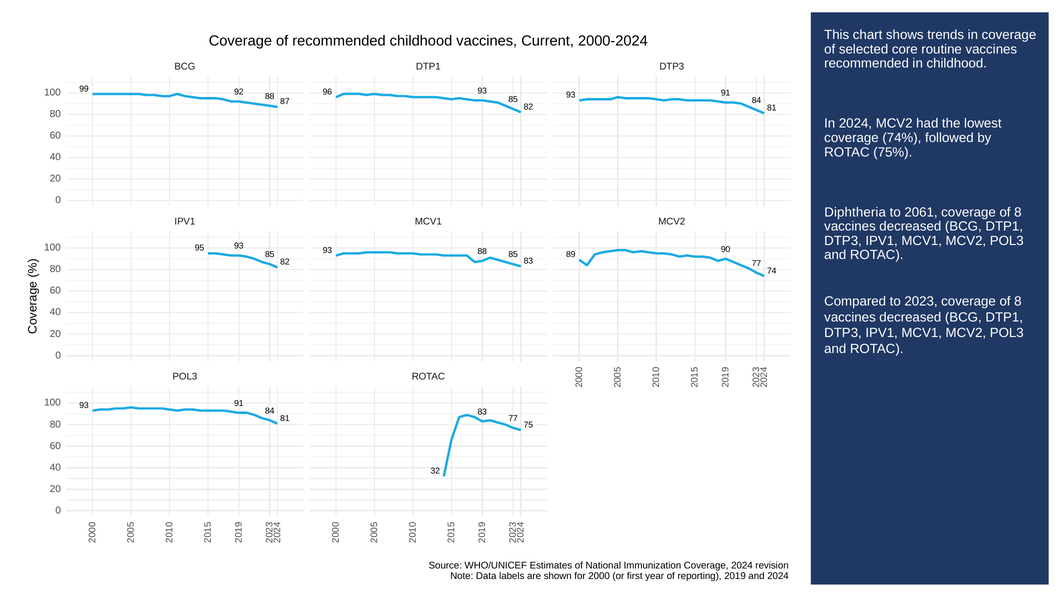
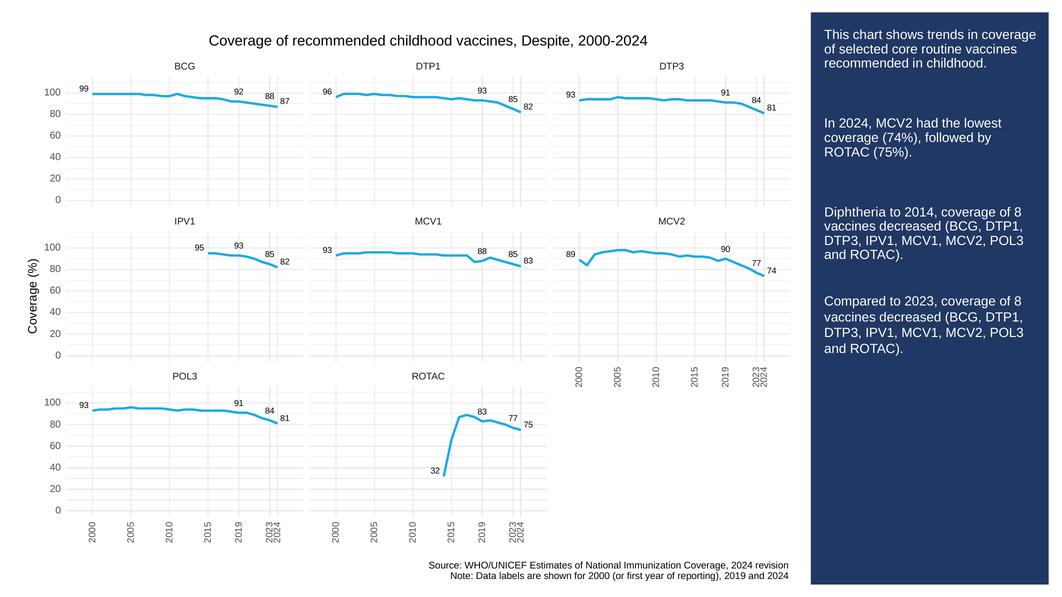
Current: Current -> Despite (548, 41)
2061: 2061 -> 2014 (921, 212)
